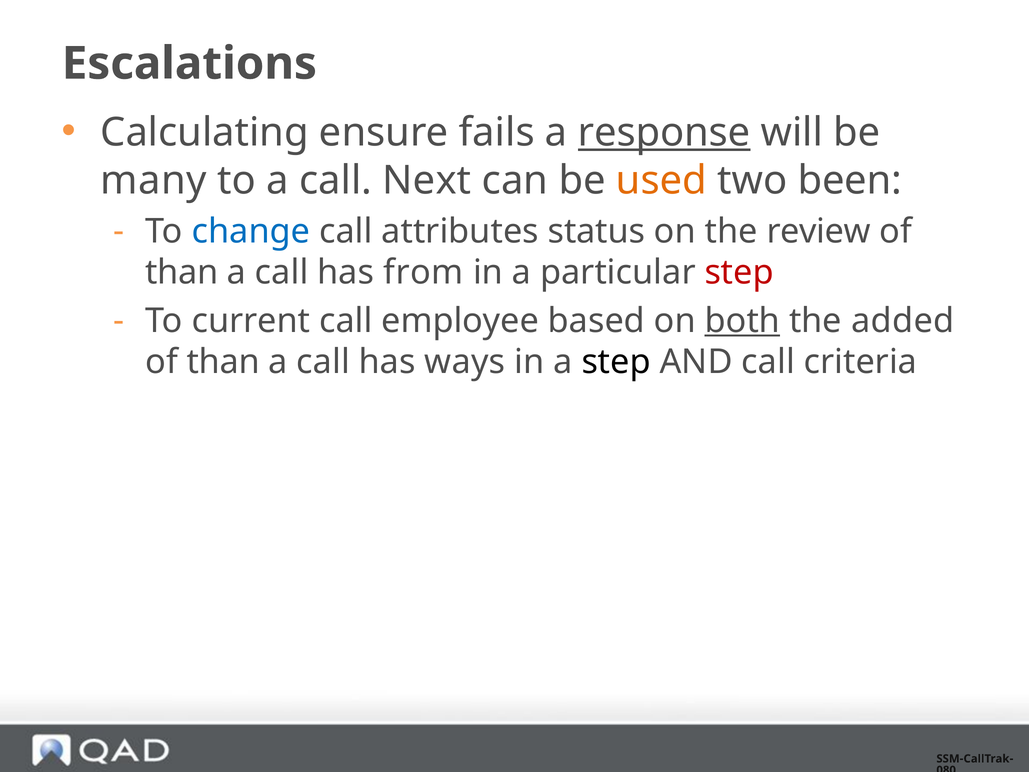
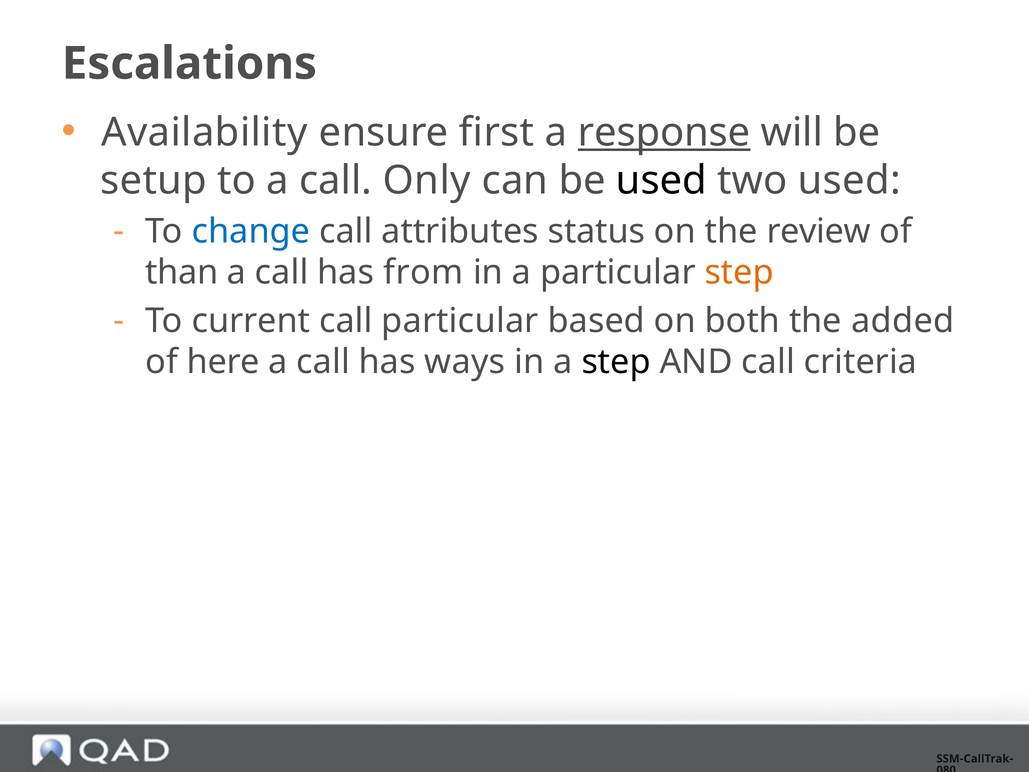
Calculating: Calculating -> Availability (204, 132)
fails: fails -> first (497, 132)
many: many -> setup (154, 180)
Next: Next -> Only (427, 180)
used colour: orange -> black (661, 180)
two been: been -> used (849, 180)
step colour: red -> orange (739, 273)
call employee: employee -> particular (460, 321)
both underline: present -> none (742, 321)
than: than -> here (223, 362)
